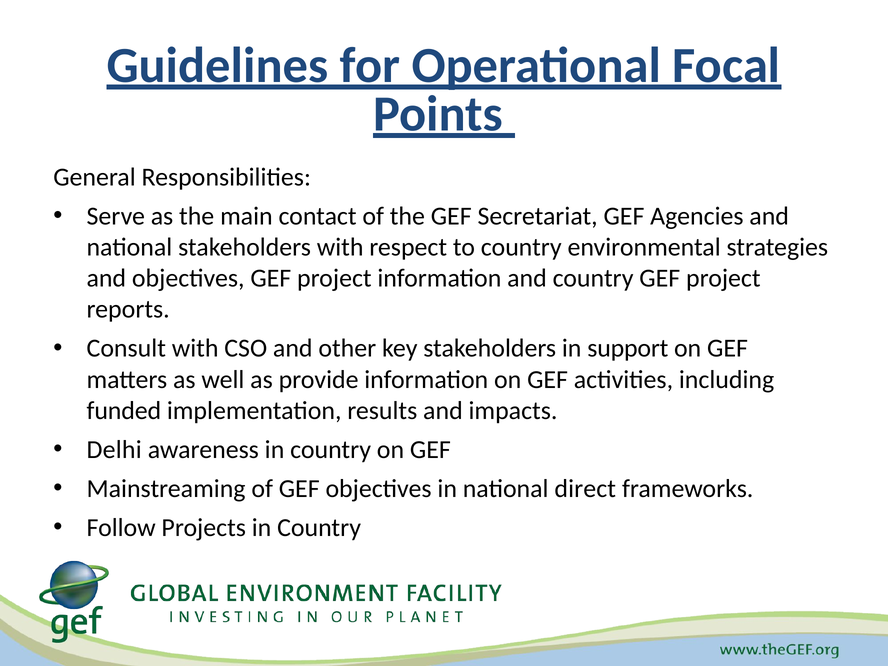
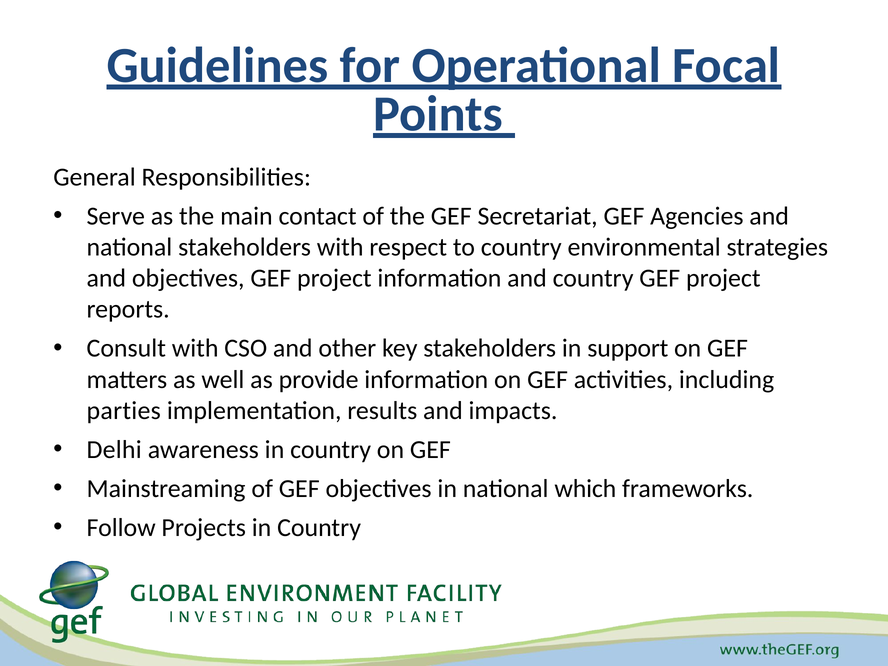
funded: funded -> parties (124, 411)
direct: direct -> which (585, 489)
